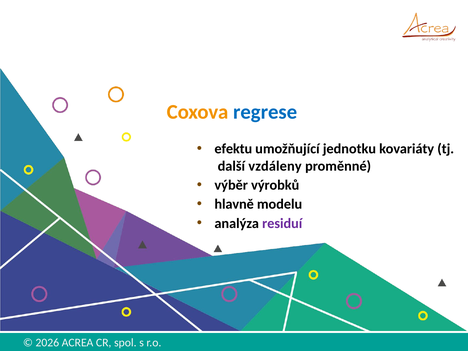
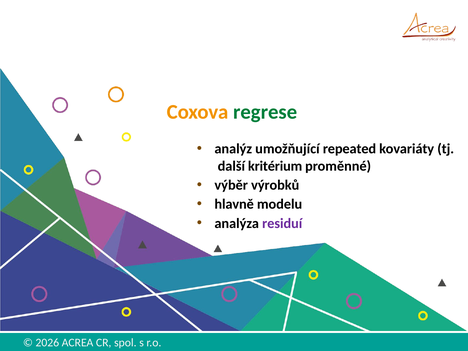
regrese colour: blue -> green (265, 112)
efektu: efektu -> analýz (233, 149)
jednotku: jednotku -> repeated (349, 149)
vzdáleny: vzdáleny -> kritérium (275, 166)
